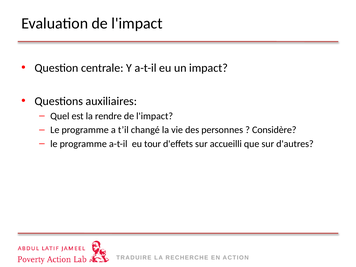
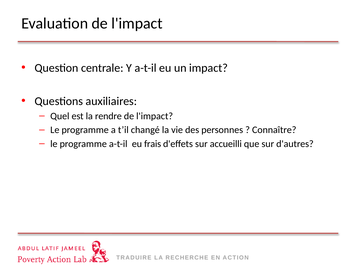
Considère: Considère -> Connaître (274, 130)
tour: tour -> frais (153, 144)
